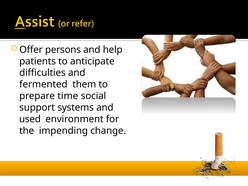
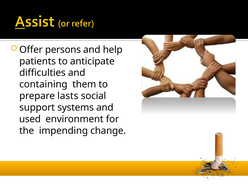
fermented: fermented -> containing (43, 84)
time: time -> lasts (68, 96)
